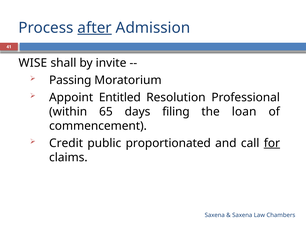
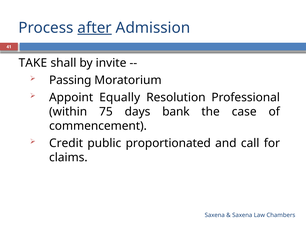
WISE: WISE -> TAKE (33, 63)
Entitled: Entitled -> Equally (120, 98)
65: 65 -> 75 (106, 112)
filing: filing -> bank (176, 112)
loan: loan -> case (244, 112)
for underline: present -> none (272, 143)
